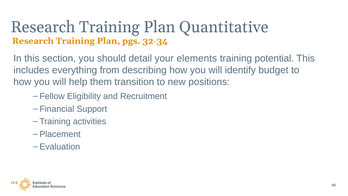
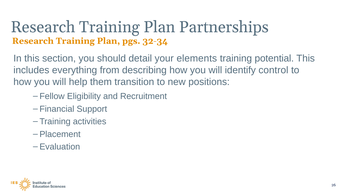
Quantitative: Quantitative -> Partnerships (224, 27)
budget: budget -> control (273, 70)
